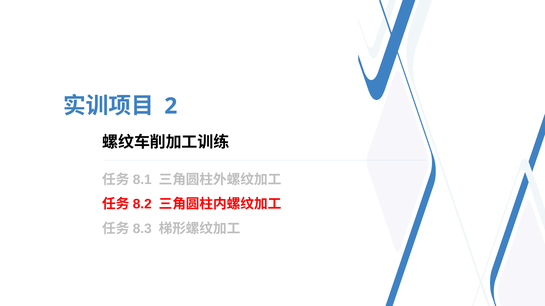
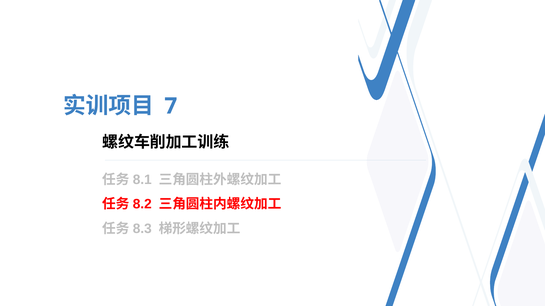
2: 2 -> 7 (171, 106)
